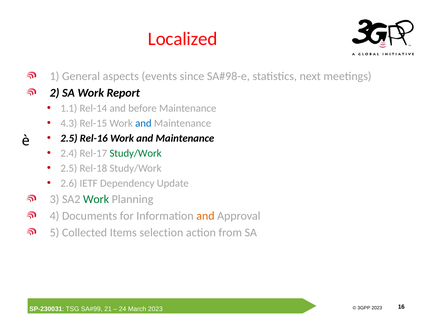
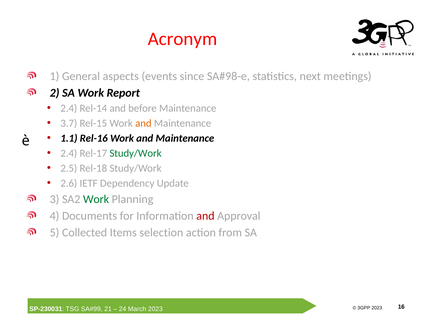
Localized: Localized -> Acronym (183, 39)
1.1: 1.1 -> 2.4 (69, 108)
4.3: 4.3 -> 3.7 (69, 123)
and colour: blue -> orange (143, 123)
2.5: 2.5 -> 1.1 (69, 138)
and colour: orange -> red (205, 216)
